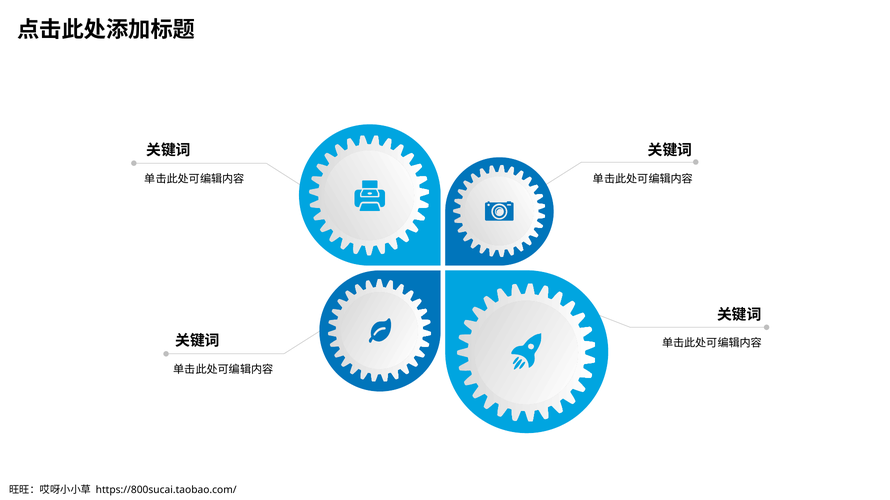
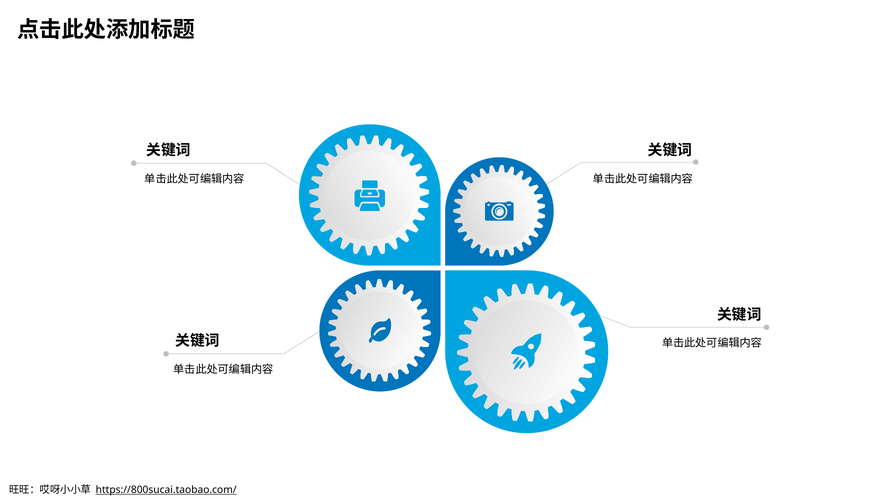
https://800sucai.taobao.com/ underline: none -> present (166, 491)
